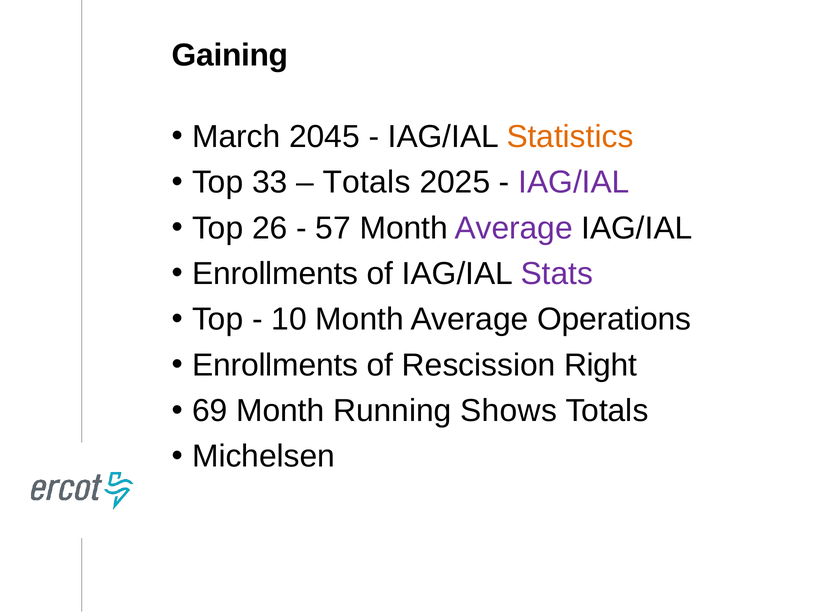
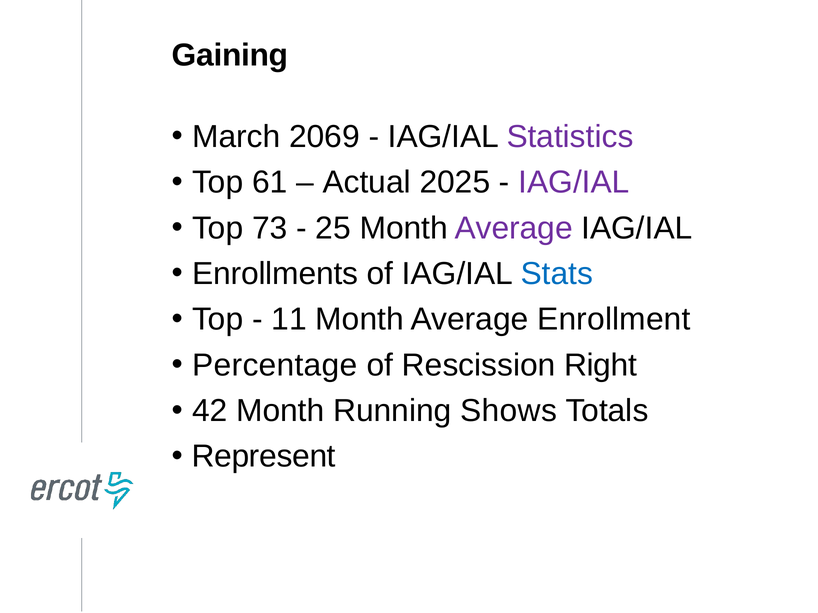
2045: 2045 -> 2069 (324, 137)
Statistics colour: orange -> purple (570, 137)
33: 33 -> 61 (270, 182)
Totals: Totals -> Actual (367, 182)
26: 26 -> 73 (270, 228)
57: 57 -> 25 (333, 228)
Stats colour: purple -> blue (557, 274)
10: 10 -> 11 (289, 320)
Operations: Operations -> Enrollment (614, 320)
Enrollments: Enrollments -> Percentage (275, 365)
69: 69 -> 42 (210, 411)
Michelsen: Michelsen -> Represent (264, 457)
